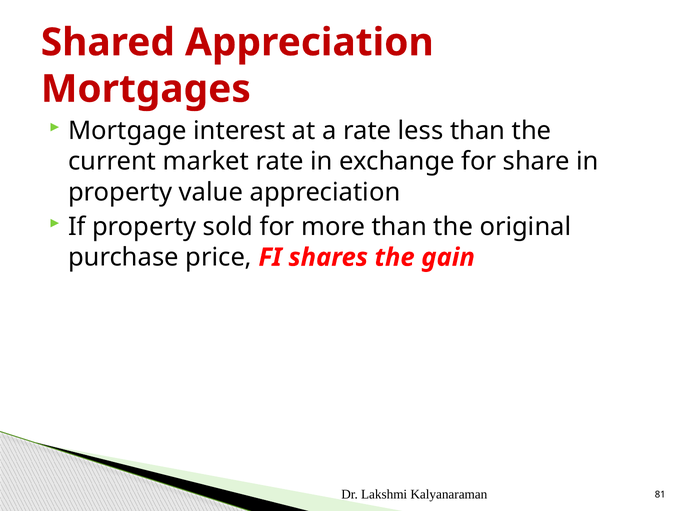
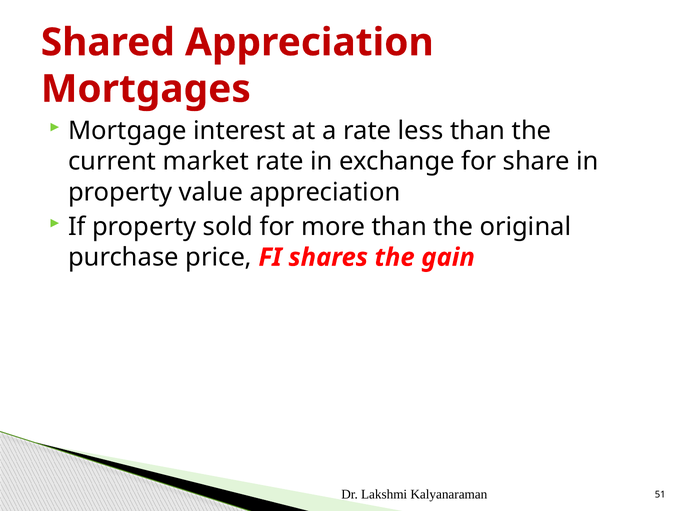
81: 81 -> 51 (660, 495)
